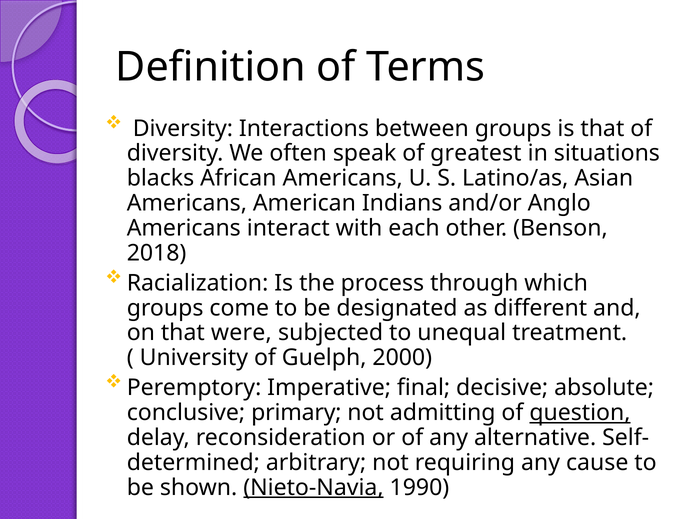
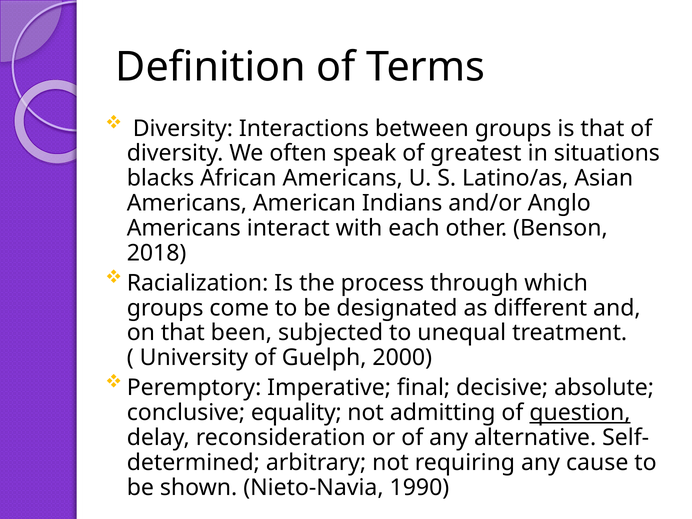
were: were -> been (241, 333)
primary: primary -> equality (296, 413)
Nieto-Navia underline: present -> none (313, 487)
